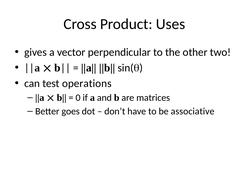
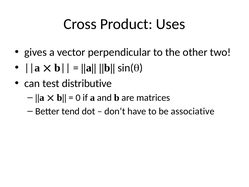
operations: operations -> distributive (87, 83)
goes: goes -> tend (71, 111)
